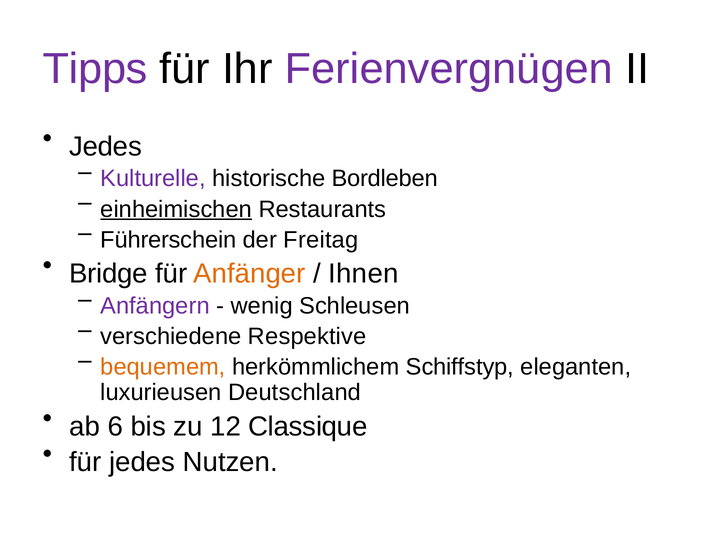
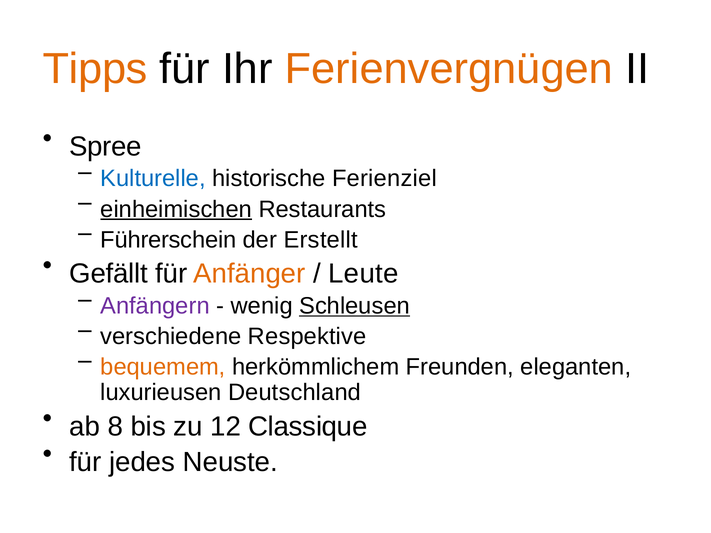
Tipps colour: purple -> orange (95, 69)
Ferienvergnügen colour: purple -> orange (449, 69)
Jedes: Jedes -> Spree (106, 147)
Kulturelle colour: purple -> blue (153, 179)
Bordleben: Bordleben -> Ferienziel (385, 179)
Freitag: Freitag -> Erstellt (321, 240)
Bridge: Bridge -> Gefällt (109, 274)
Ihnen: Ihnen -> Leute (363, 274)
Schleusen underline: none -> present (355, 306)
Schiffstyp: Schiffstyp -> Freunden (460, 367)
6: 6 -> 8 (115, 427)
Nutzen: Nutzen -> Neuste (230, 462)
